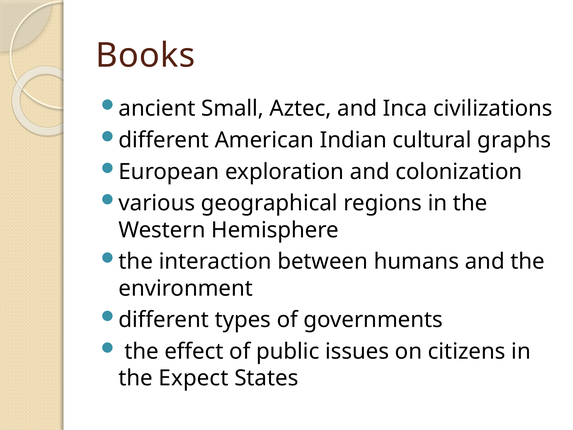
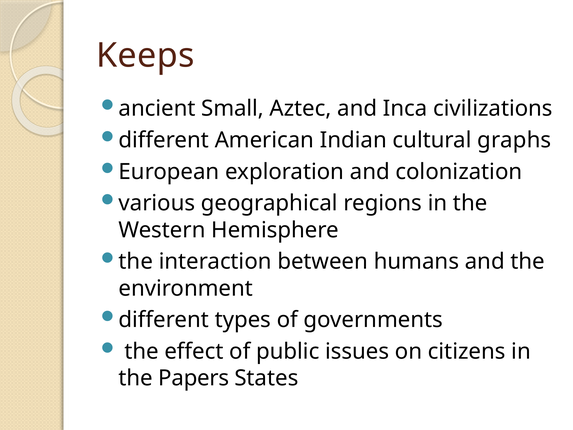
Books: Books -> Keeps (145, 55)
Expect: Expect -> Papers (194, 378)
